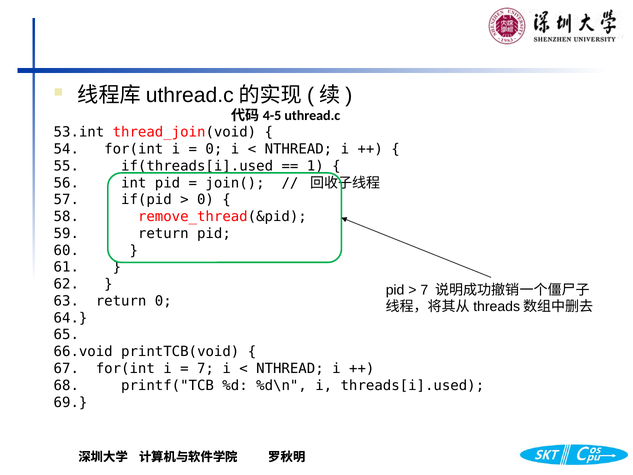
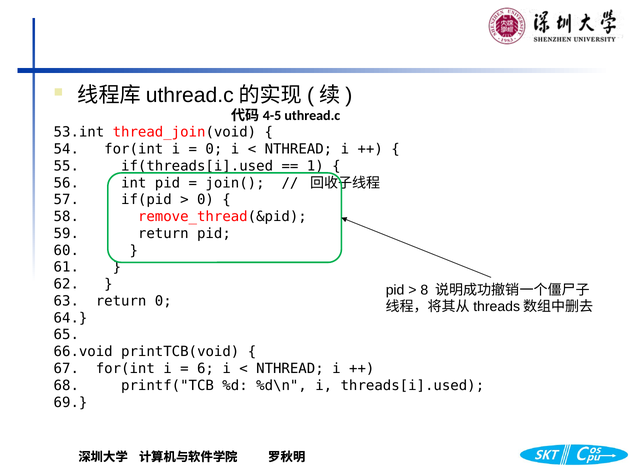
7: 7 -> 8 (424, 290)
7: 7 -> 6 (205, 368)
